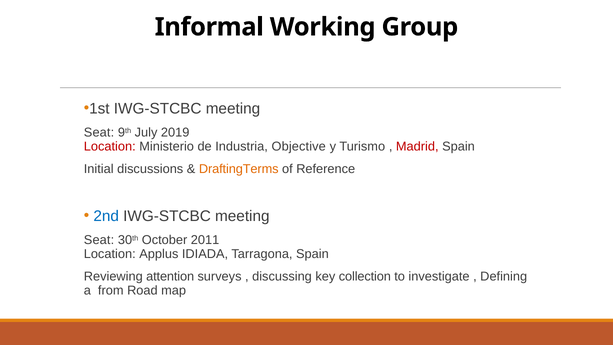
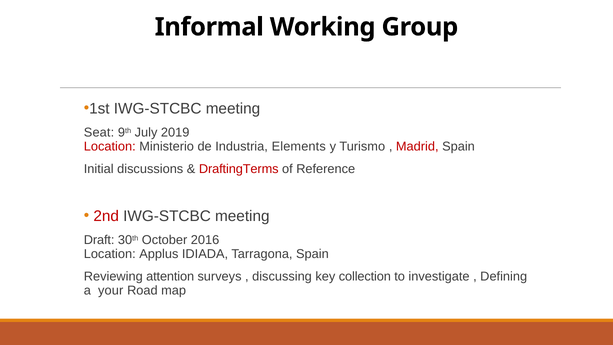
Objective: Objective -> Elements (299, 146)
DraftingTerms colour: orange -> red (239, 169)
2nd colour: blue -> red (106, 216)
Seat: Seat -> Draft (99, 240)
2011: 2011 -> 2016 (205, 240)
from: from -> your (111, 290)
